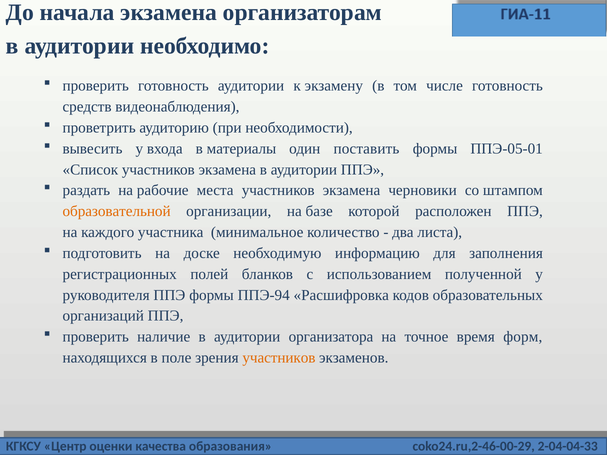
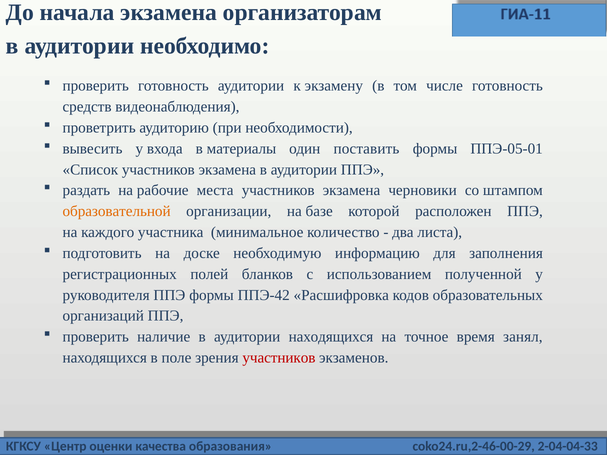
ППЭ-94: ППЭ-94 -> ППЭ-42 (264, 295)
аудитории организатора: организатора -> находящихся (331, 337)
форм: форм -> занял (523, 337)
участников colour: orange -> red (279, 358)
